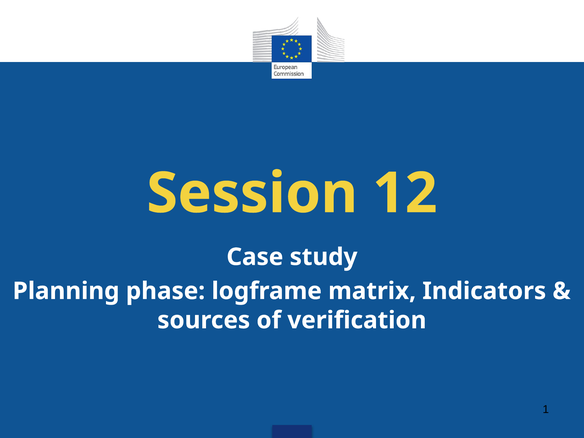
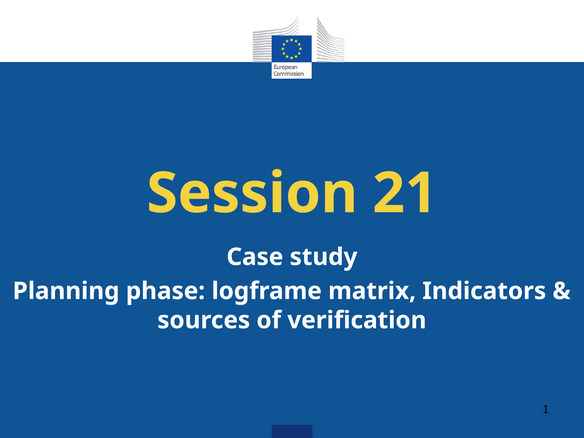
12: 12 -> 21 (405, 193)
